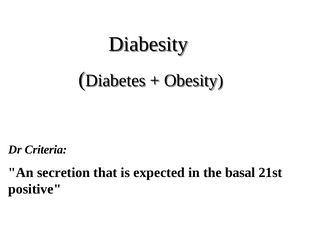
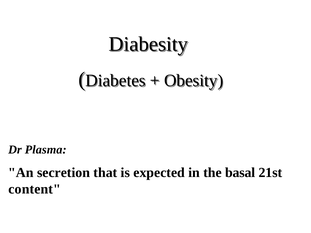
Criteria: Criteria -> Plasma (46, 150)
positive: positive -> content (35, 189)
